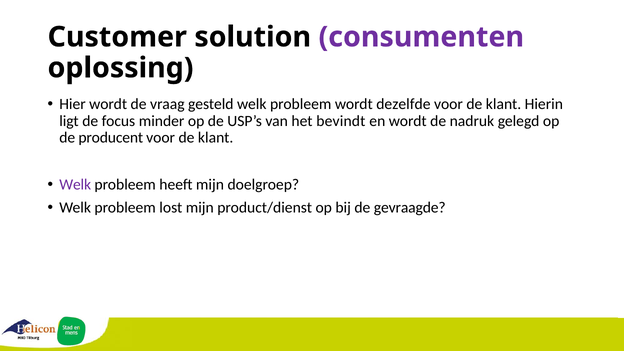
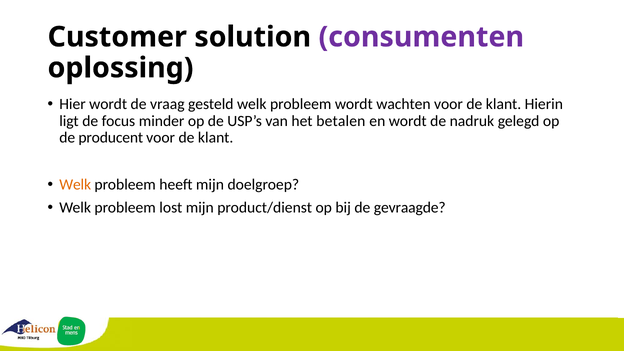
dezelfde: dezelfde -> wachten (403, 104)
bevindt: bevindt -> betalen (341, 121)
Welk colour: purple -> orange (75, 184)
